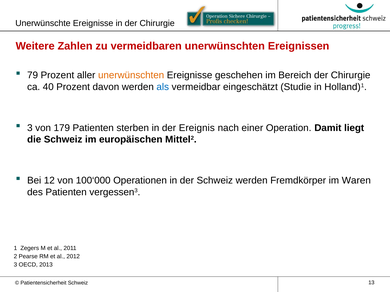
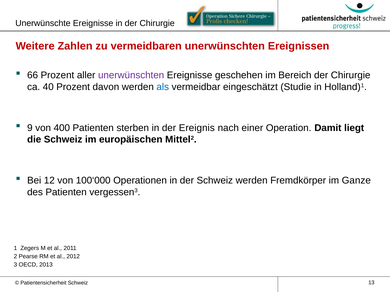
79: 79 -> 66 (33, 75)
unerwünschten colour: orange -> purple (131, 75)
3: 3 -> 9 (30, 128)
179: 179 -> 400 (62, 128)
Waren: Waren -> Ganze (356, 181)
